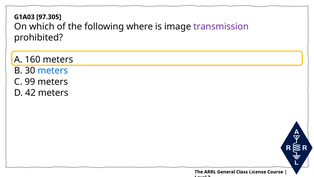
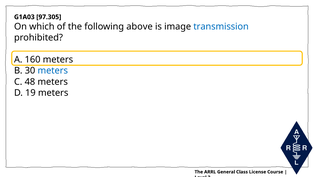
where: where -> above (140, 27)
transmission colour: purple -> blue (221, 27)
99: 99 -> 48 (30, 82)
42: 42 -> 19 (30, 93)
